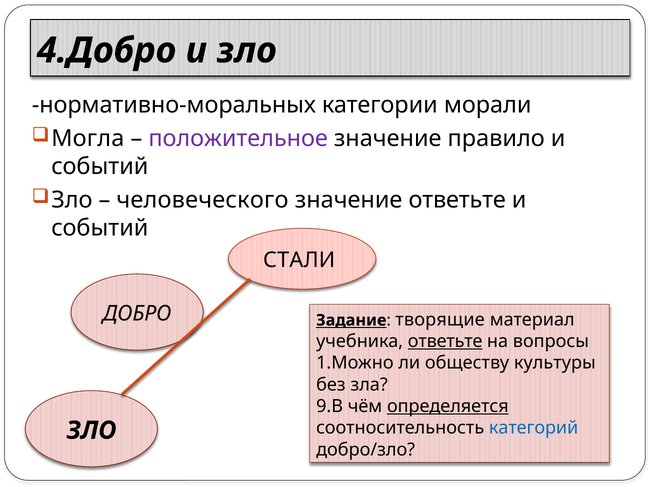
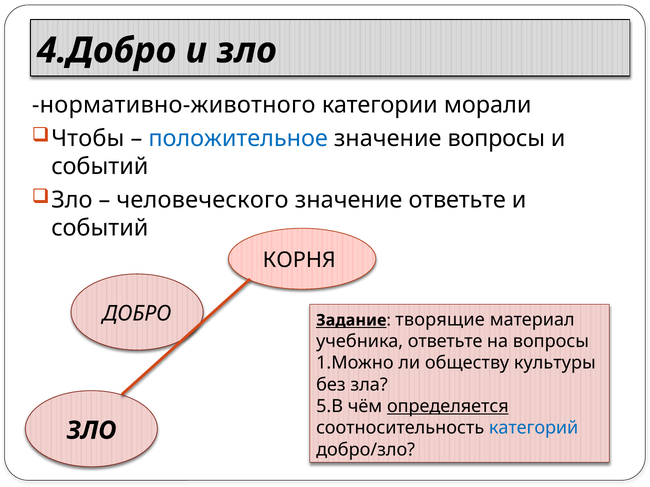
нормативно-моральных: нормативно-моральных -> нормативно-животного (174, 105)
Могла: Могла -> Чтобы (88, 139)
положительное colour: purple -> blue (238, 139)
значение правило: правило -> вопросы (496, 139)
СТАЛИ: СТАЛИ -> КОРНЯ (299, 260)
ответьте underline: present -> none (445, 342)
9.В: 9.В -> 5.В (330, 407)
